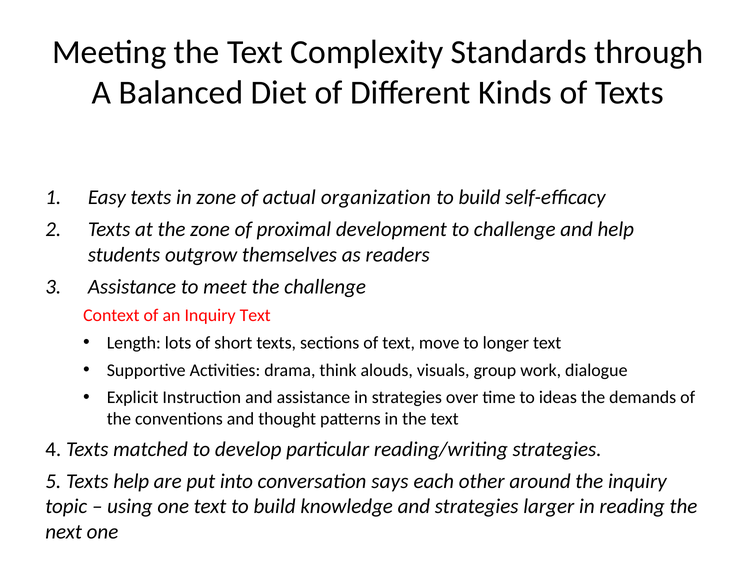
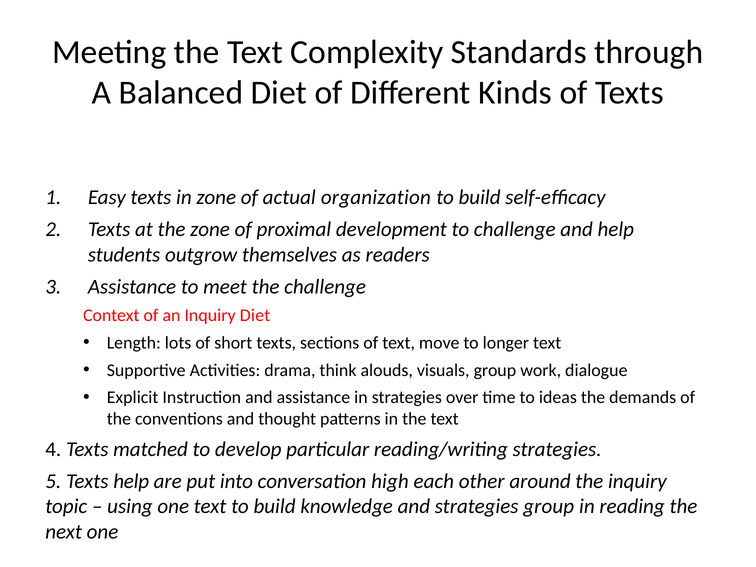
Inquiry Text: Text -> Diet (255, 316)
says: says -> high (390, 481)
strategies larger: larger -> group (549, 506)
